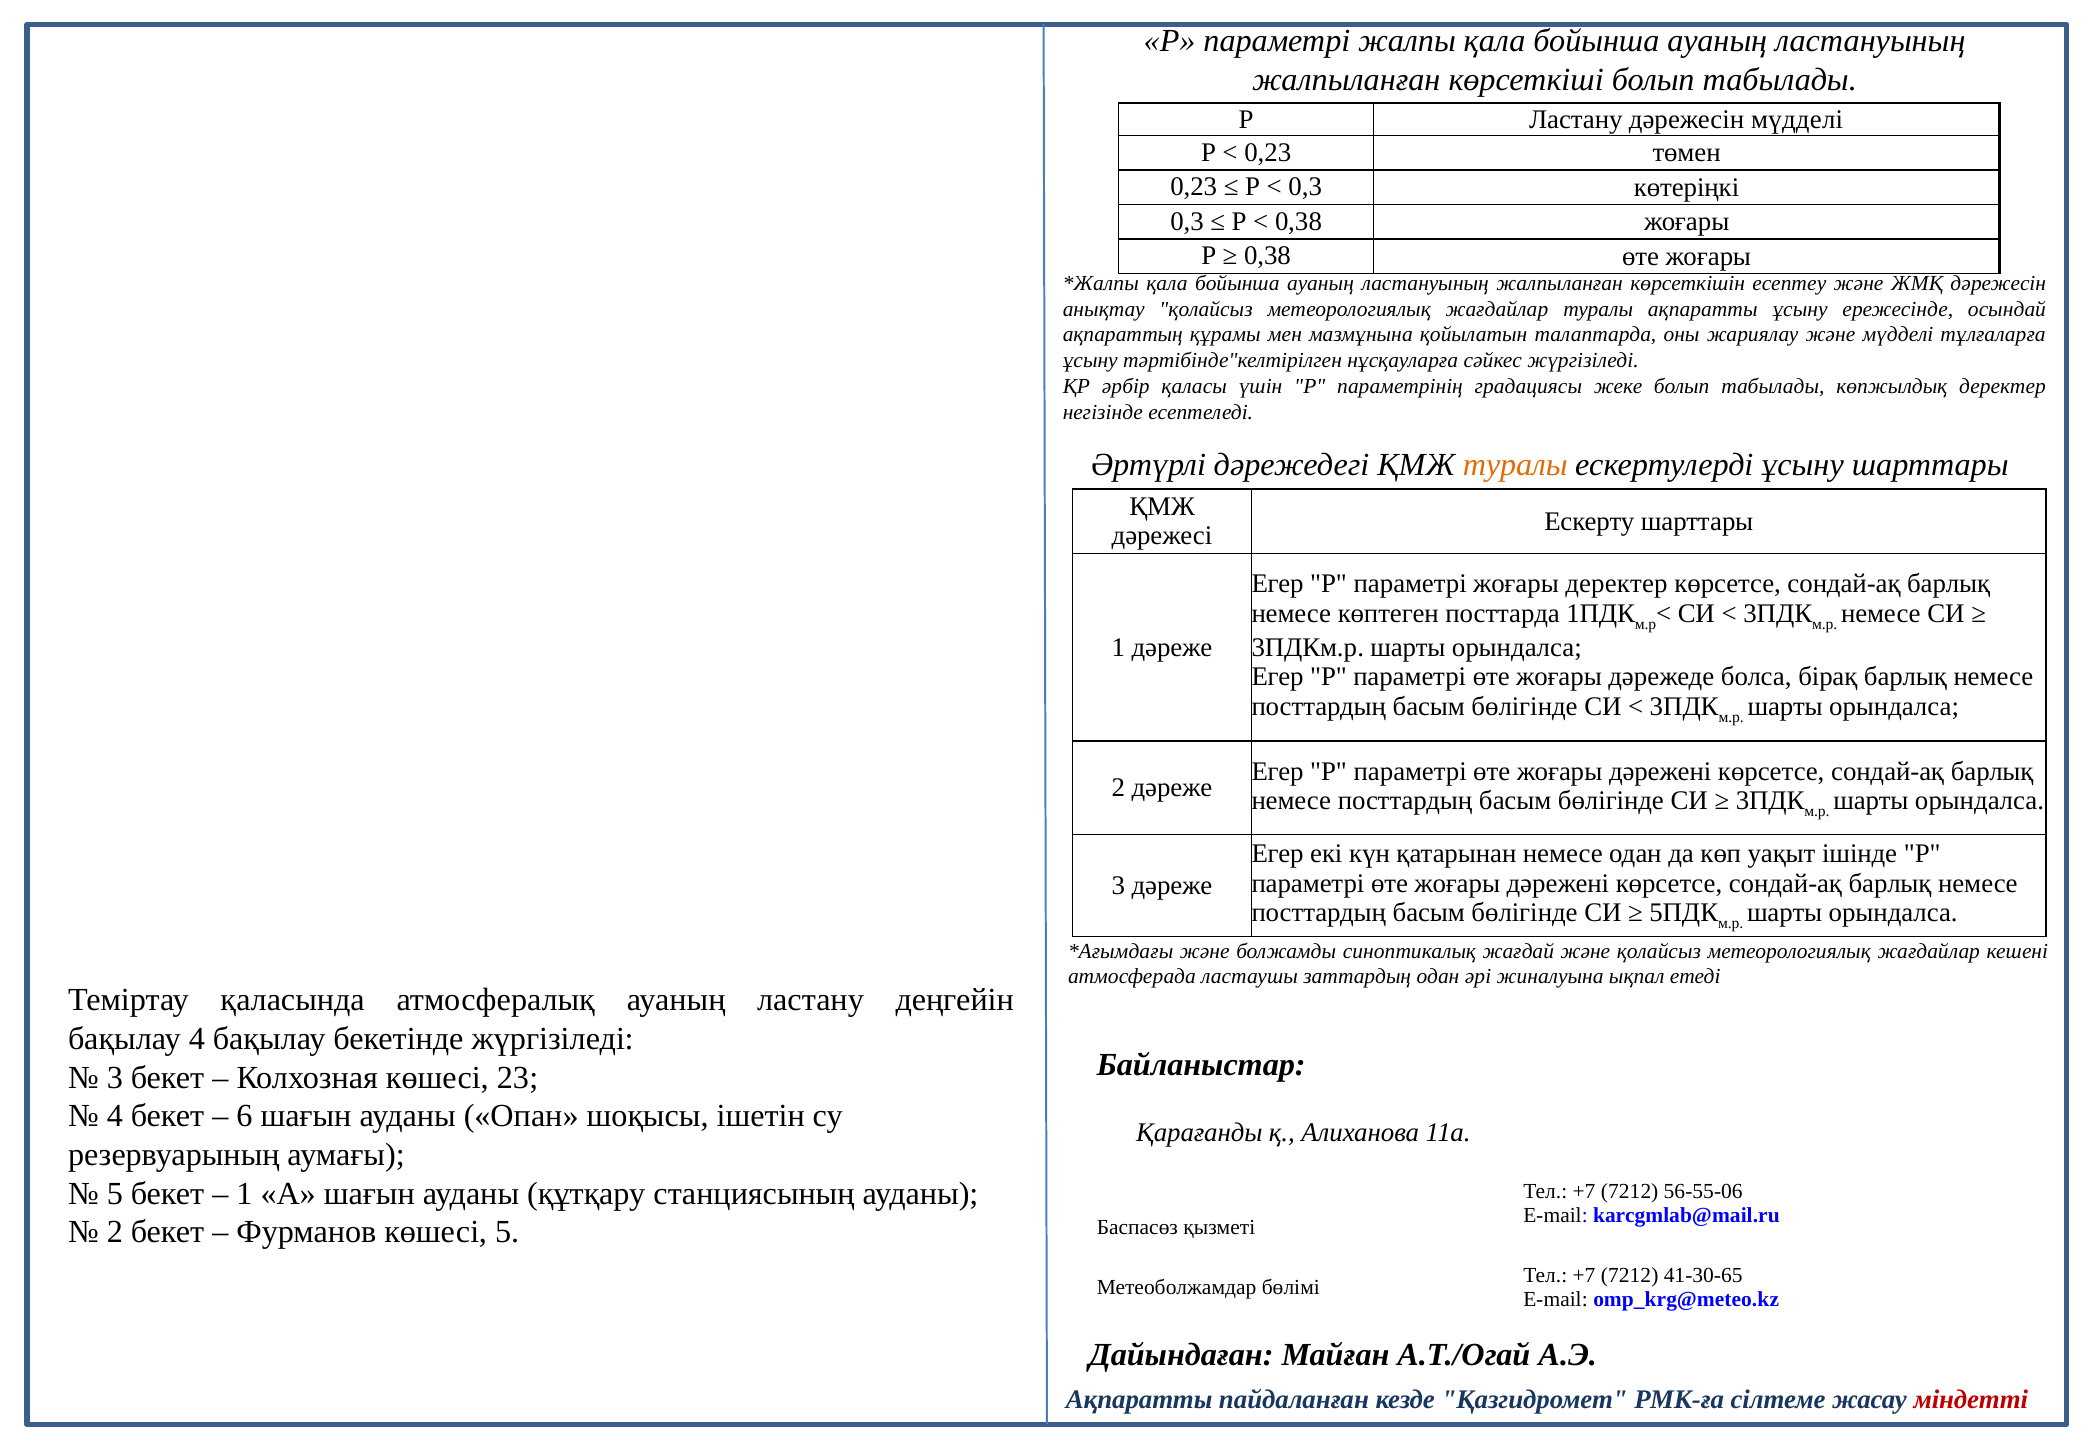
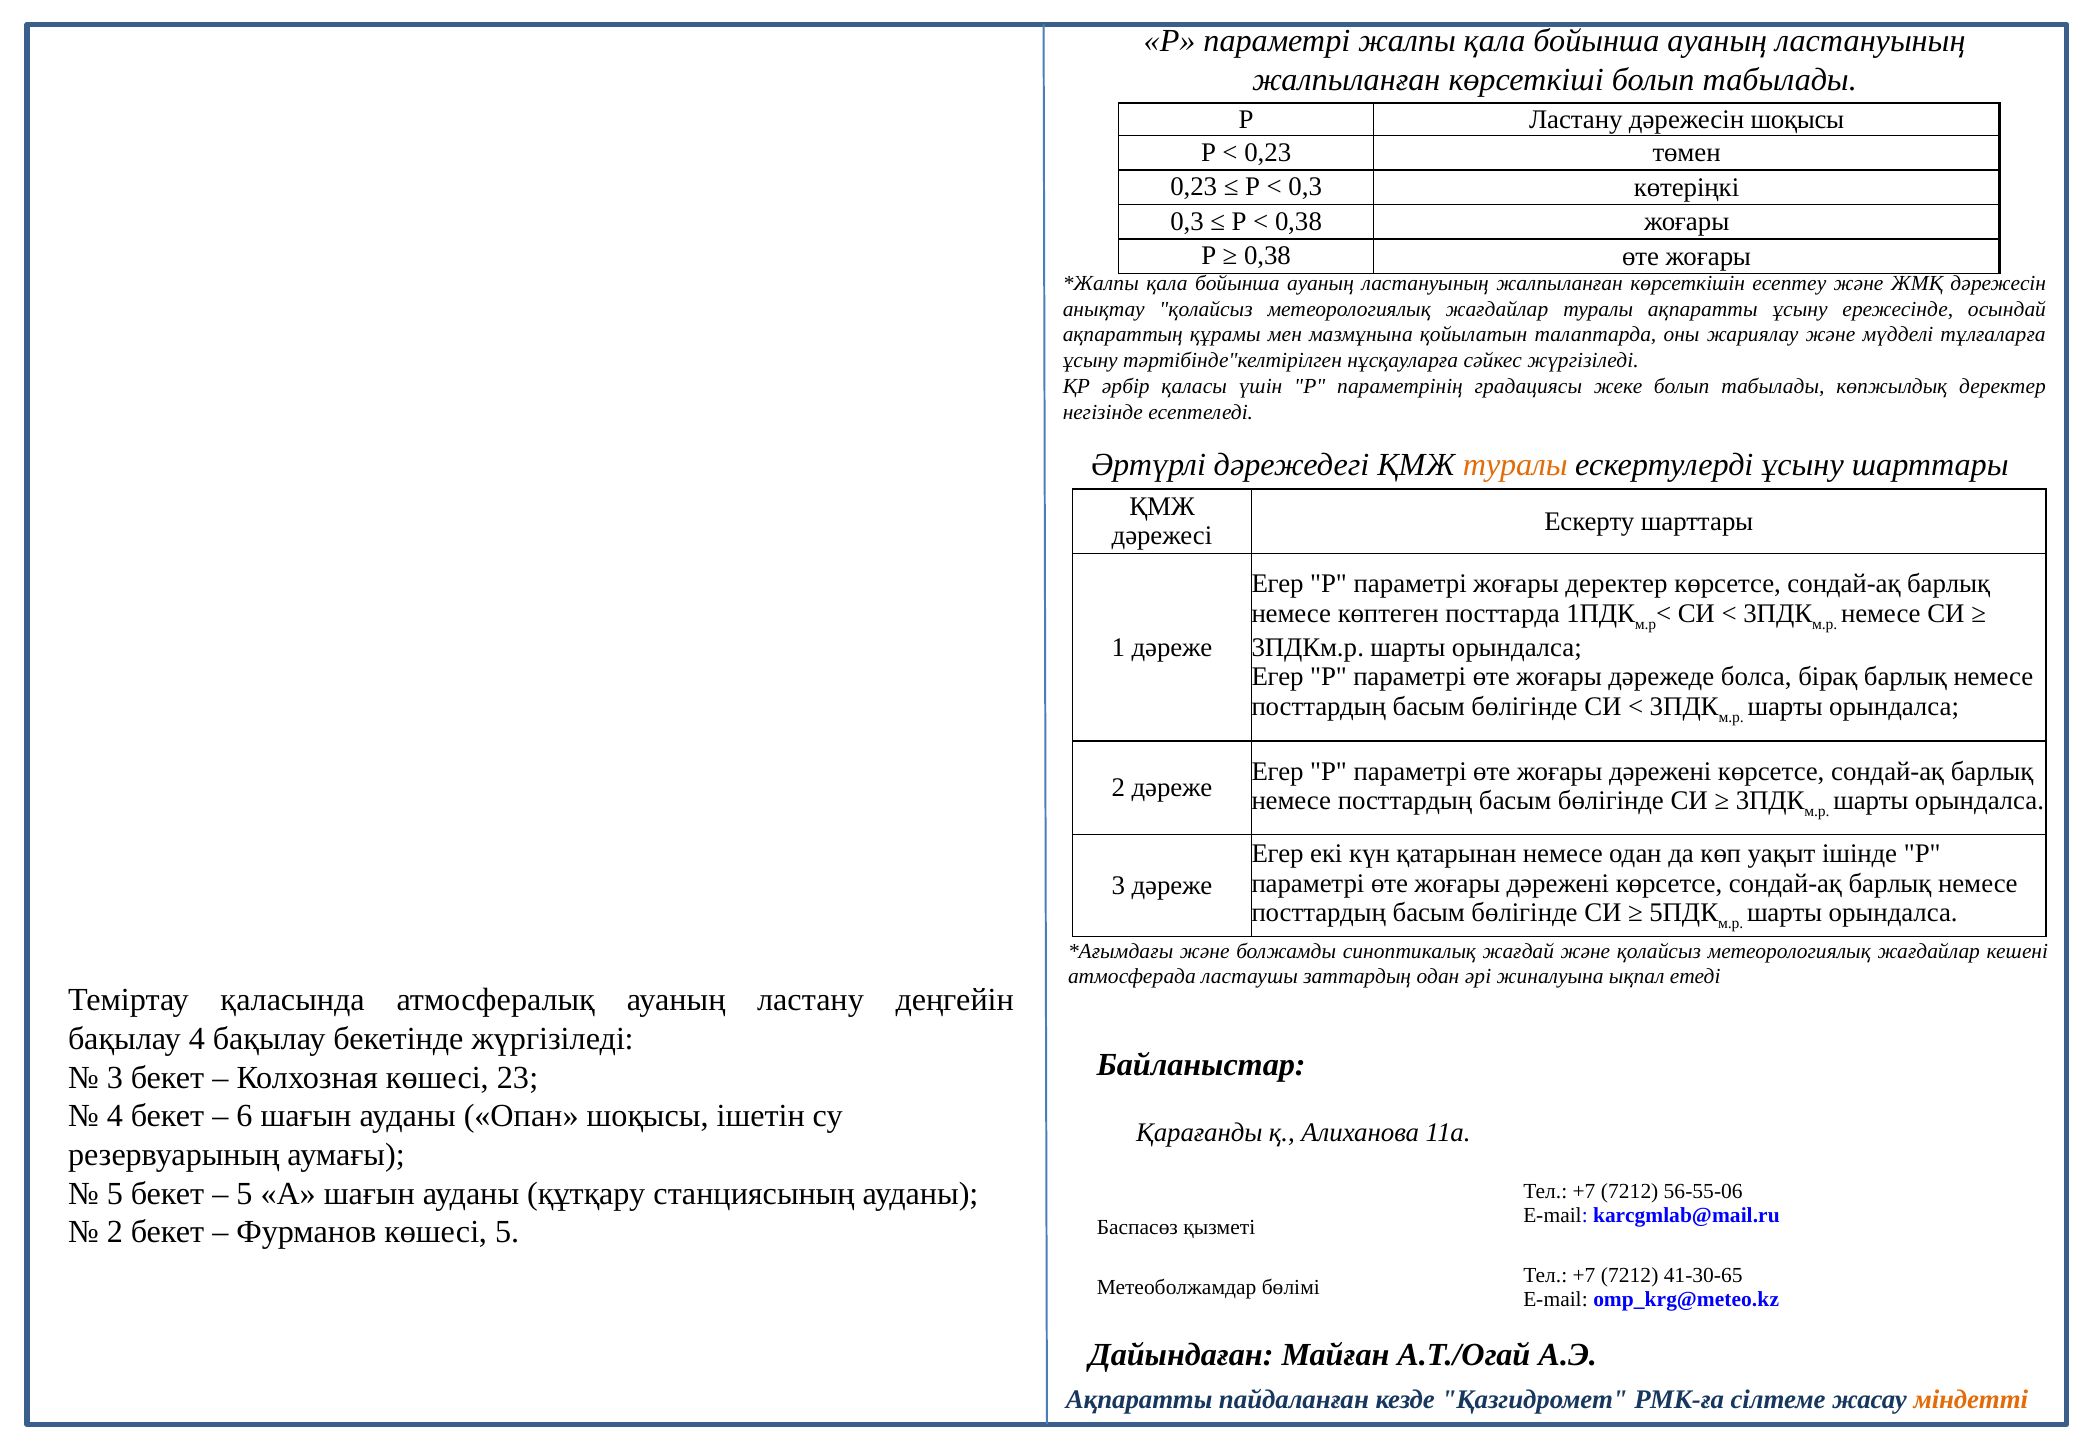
дәрежесін мүдделі: мүдделі -> шоқысы (1797, 119)
1: 1 -> 5 (244, 1194)
міндетті colour: red -> orange (1971, 1400)
